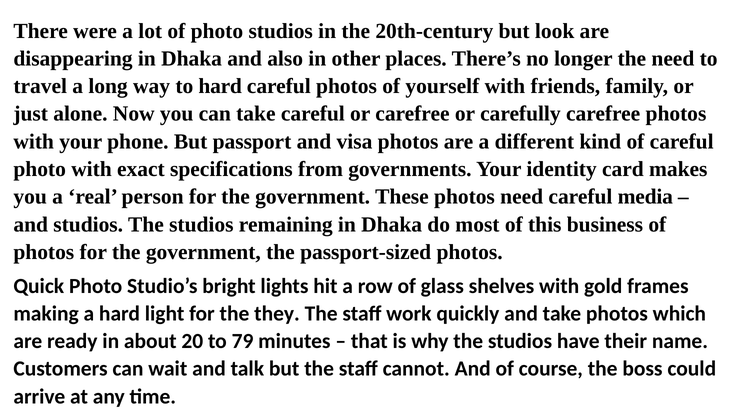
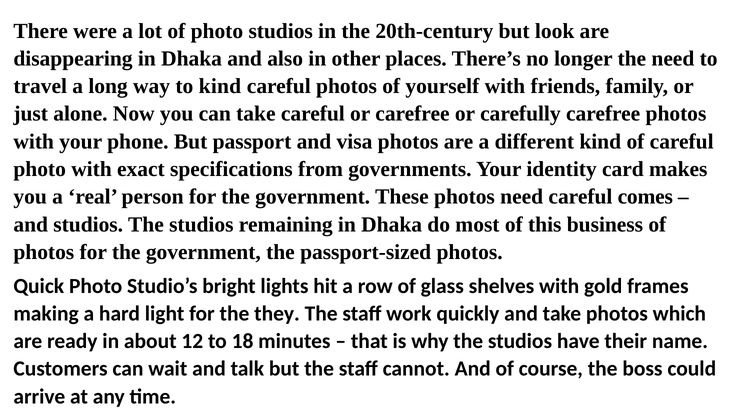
to hard: hard -> kind (220, 86)
media: media -> comes (645, 197)
20: 20 -> 12 (192, 341)
79: 79 -> 18 (243, 341)
